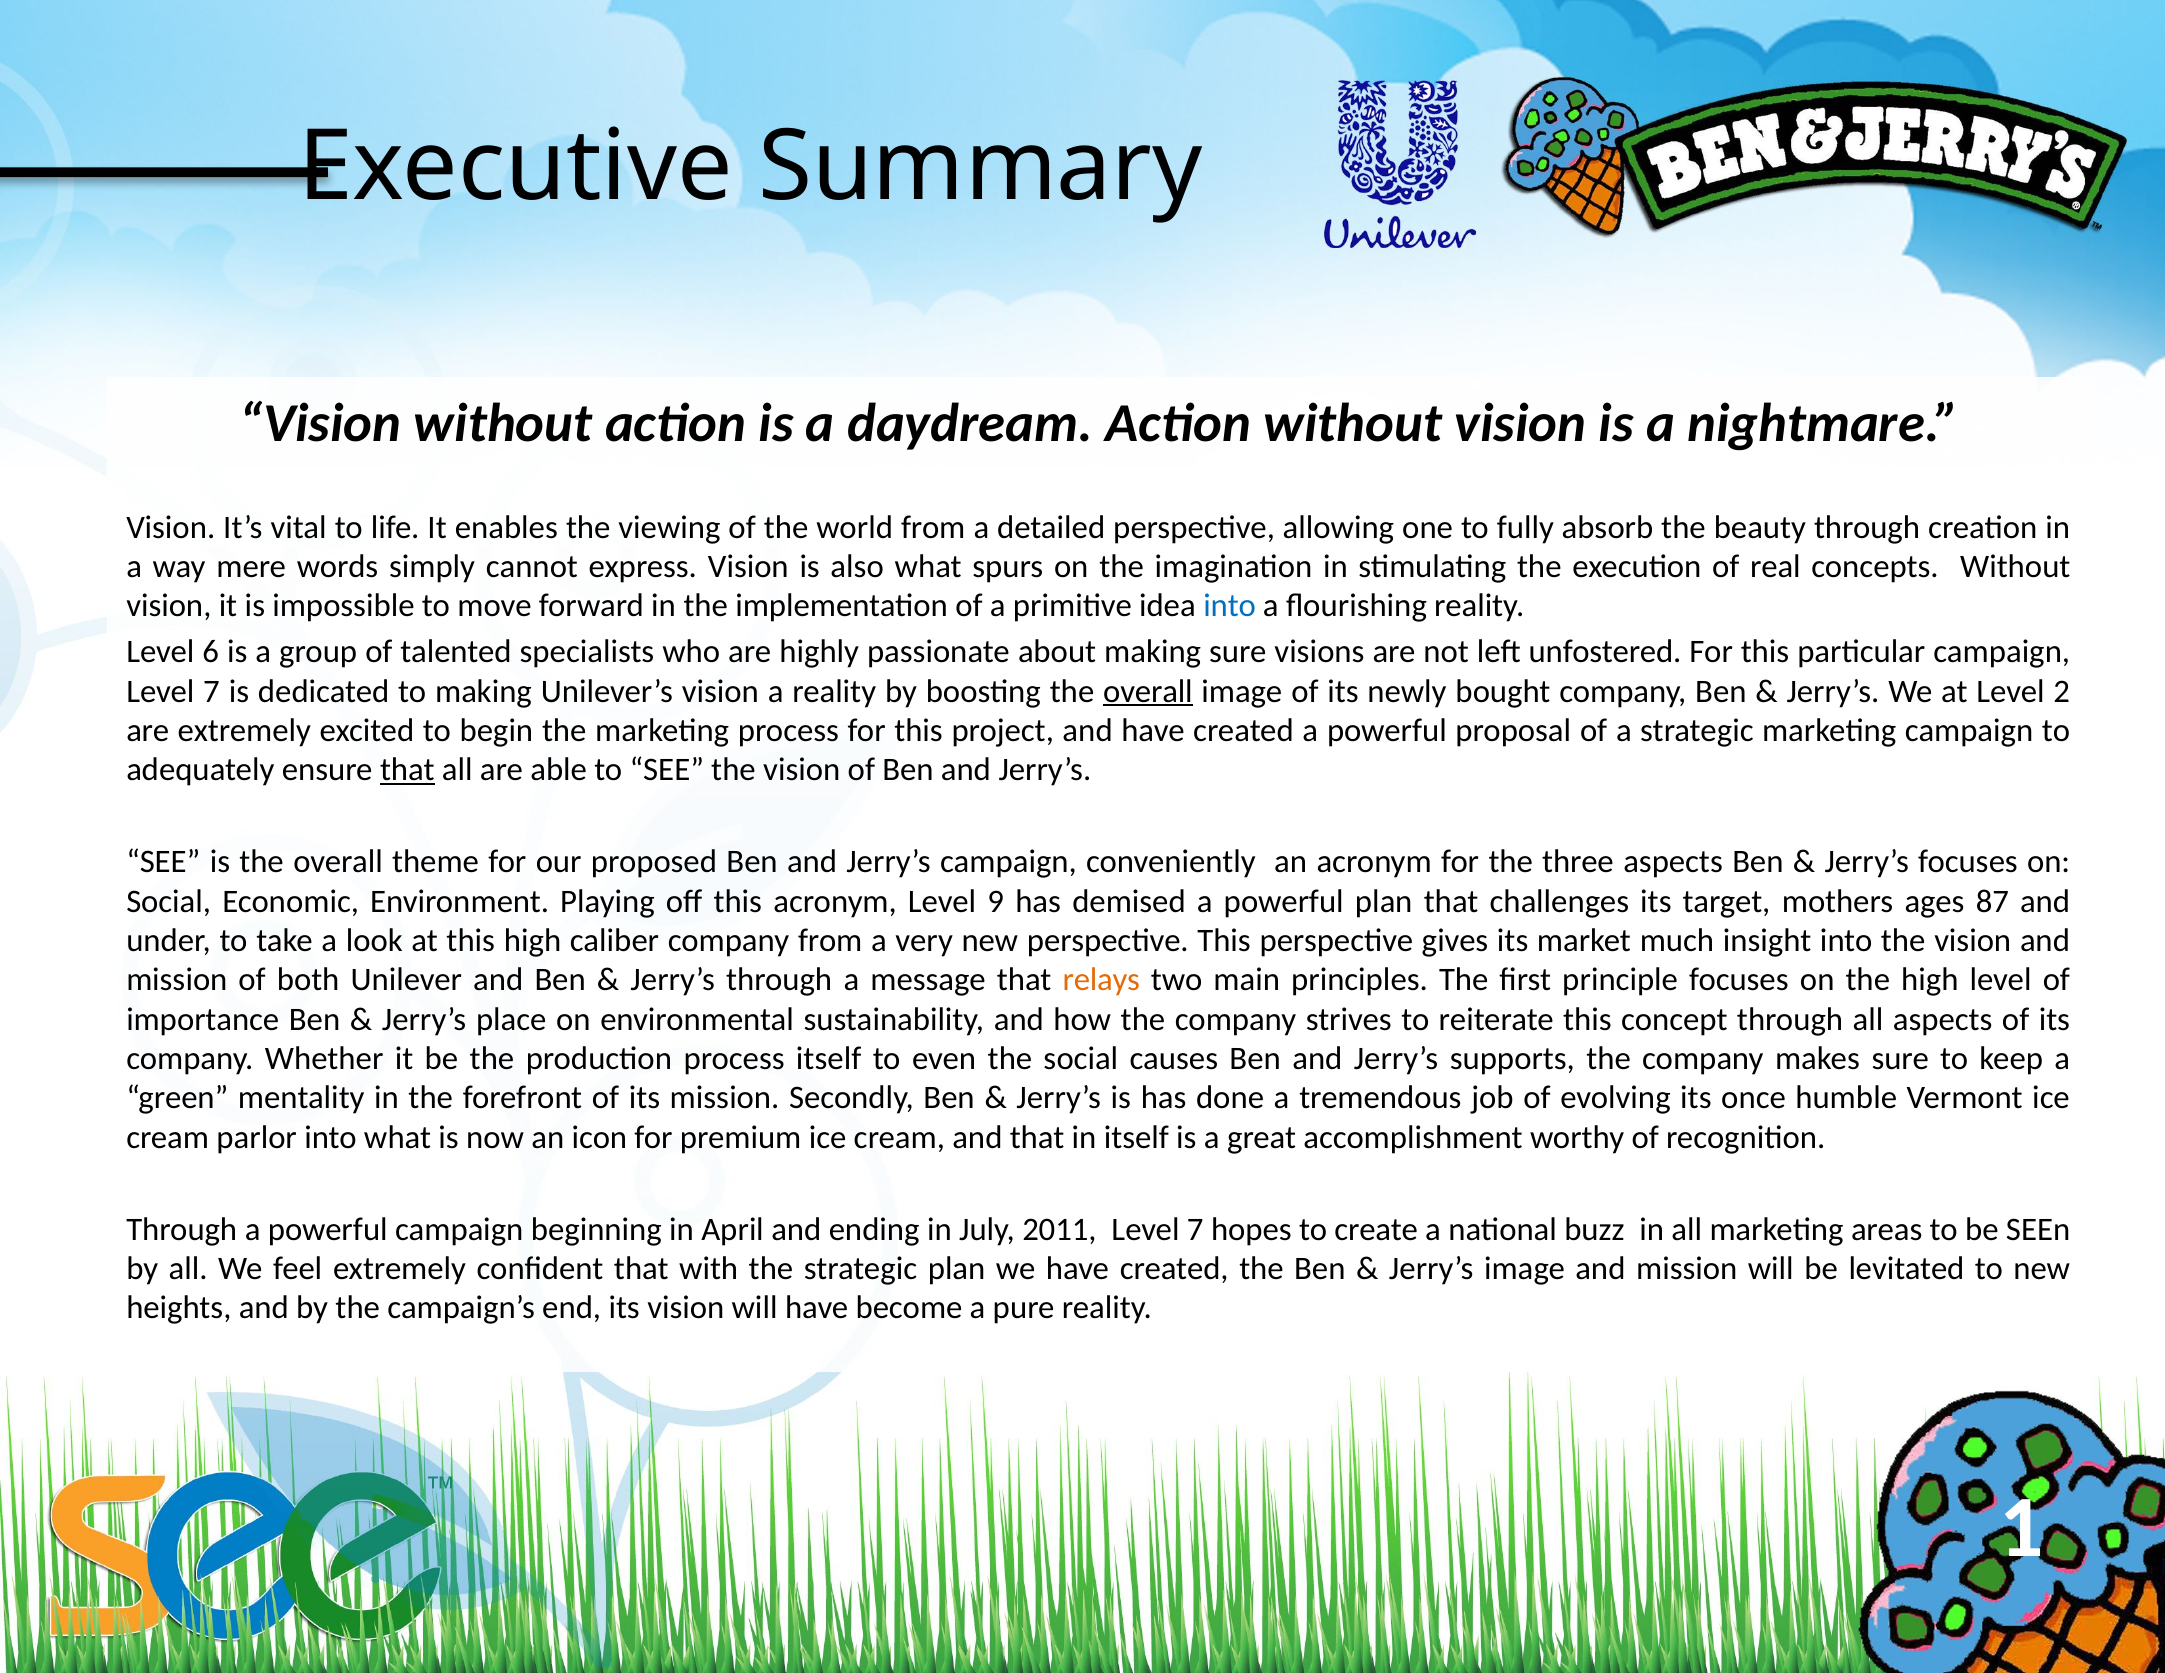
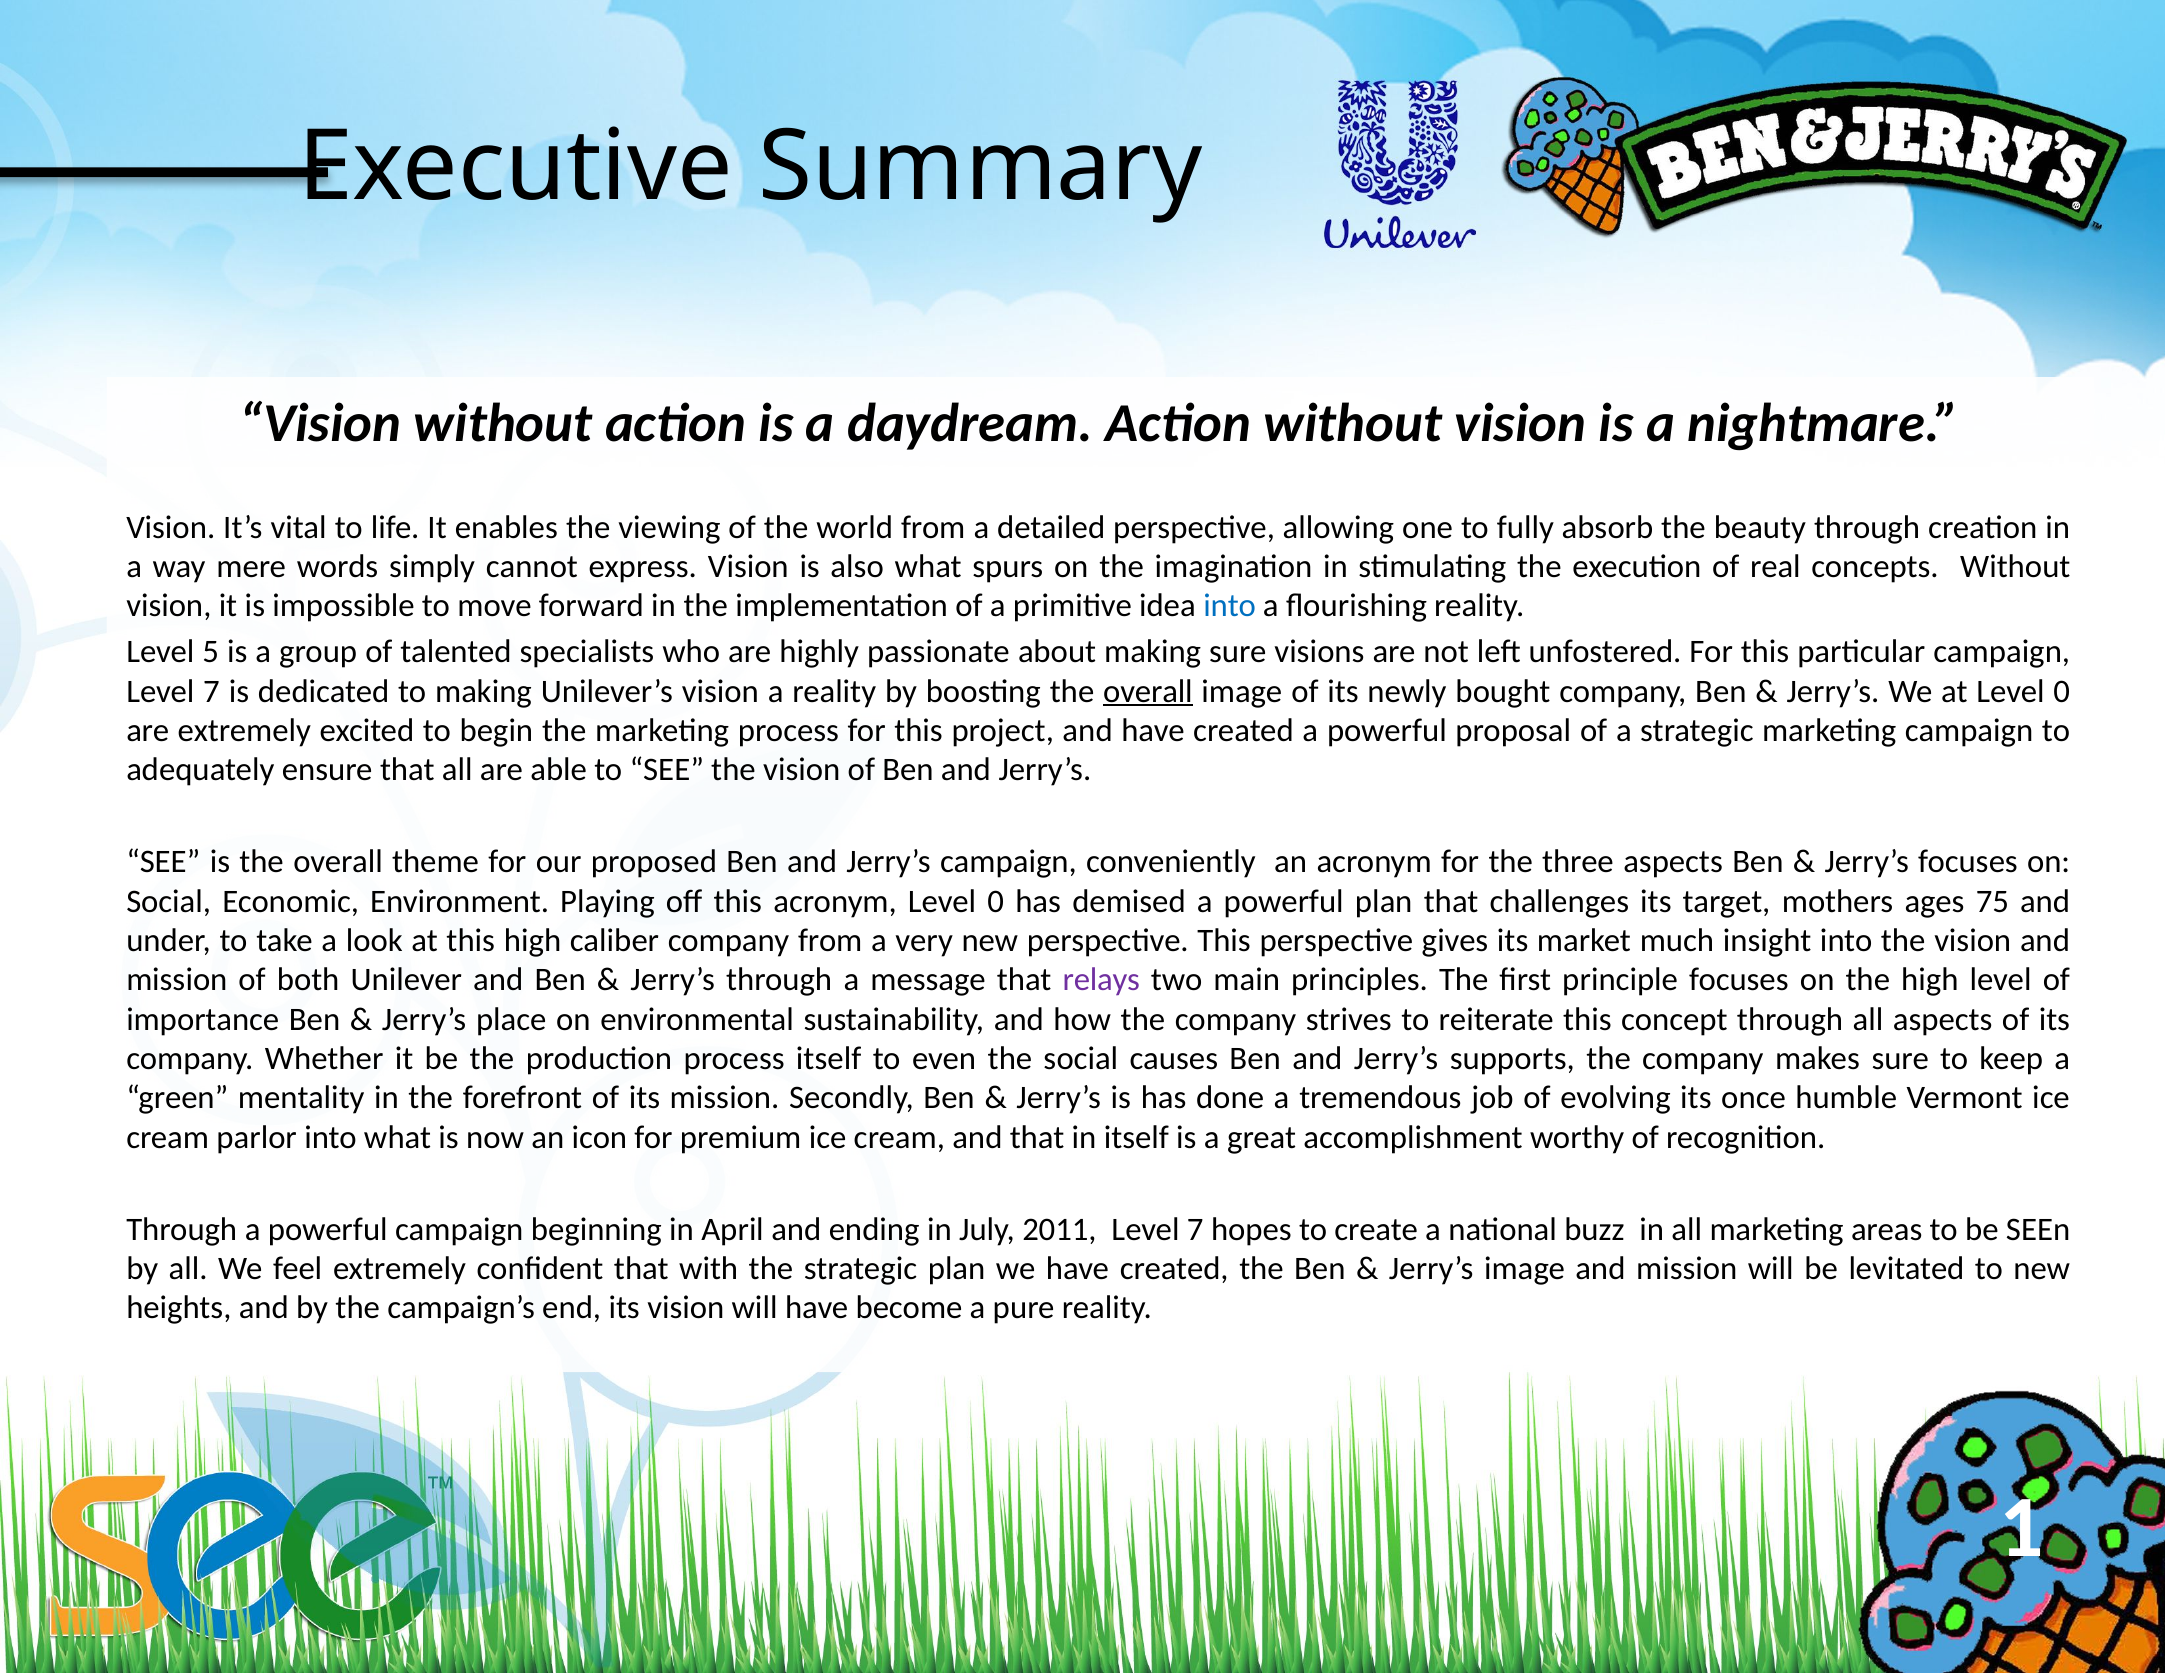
6: 6 -> 5 (211, 652)
at Level 2: 2 -> 0 (2062, 691)
that underline: present -> none (407, 770)
acronym Level 9: 9 -> 0 (996, 901)
87: 87 -> 75 (1992, 901)
relays colour: orange -> purple (1101, 980)
